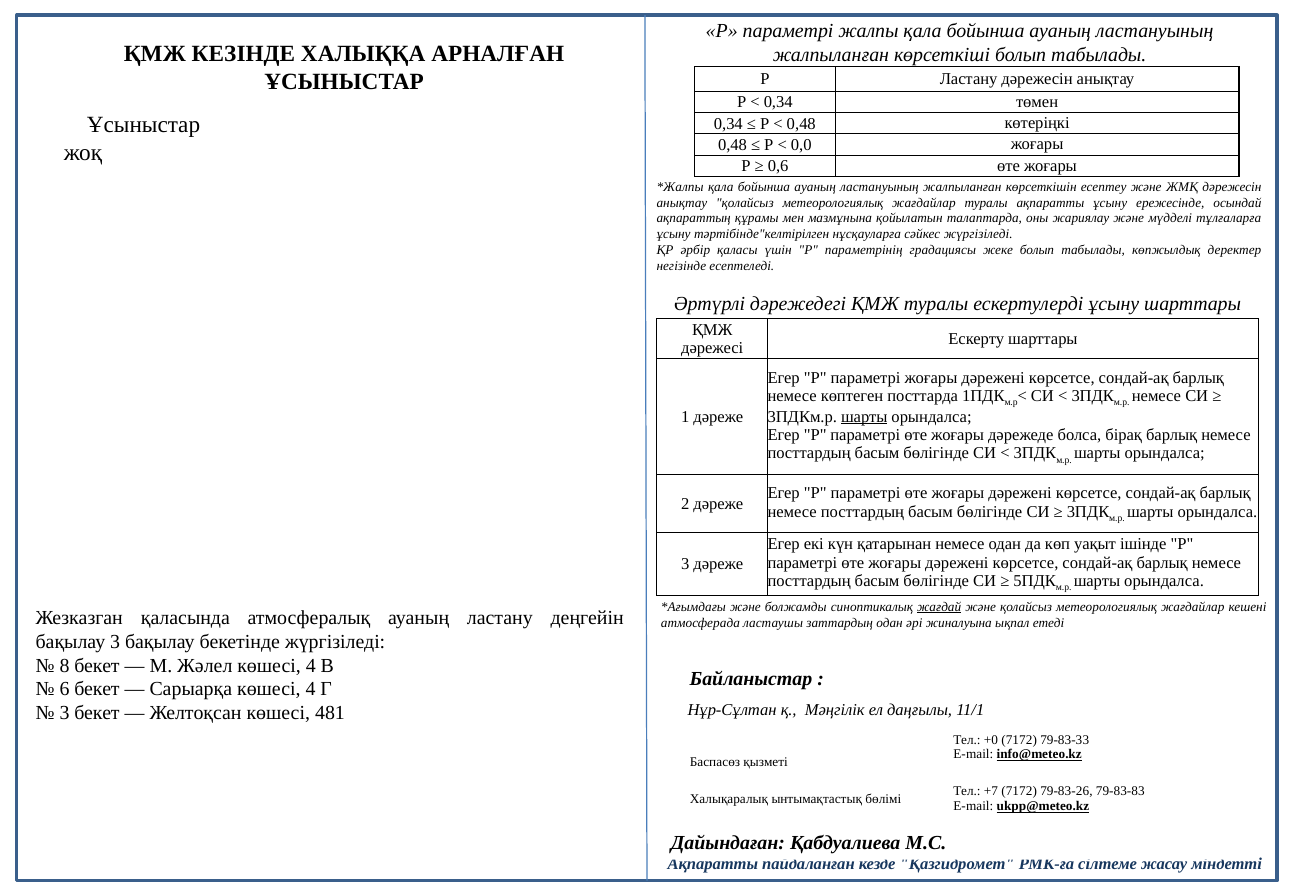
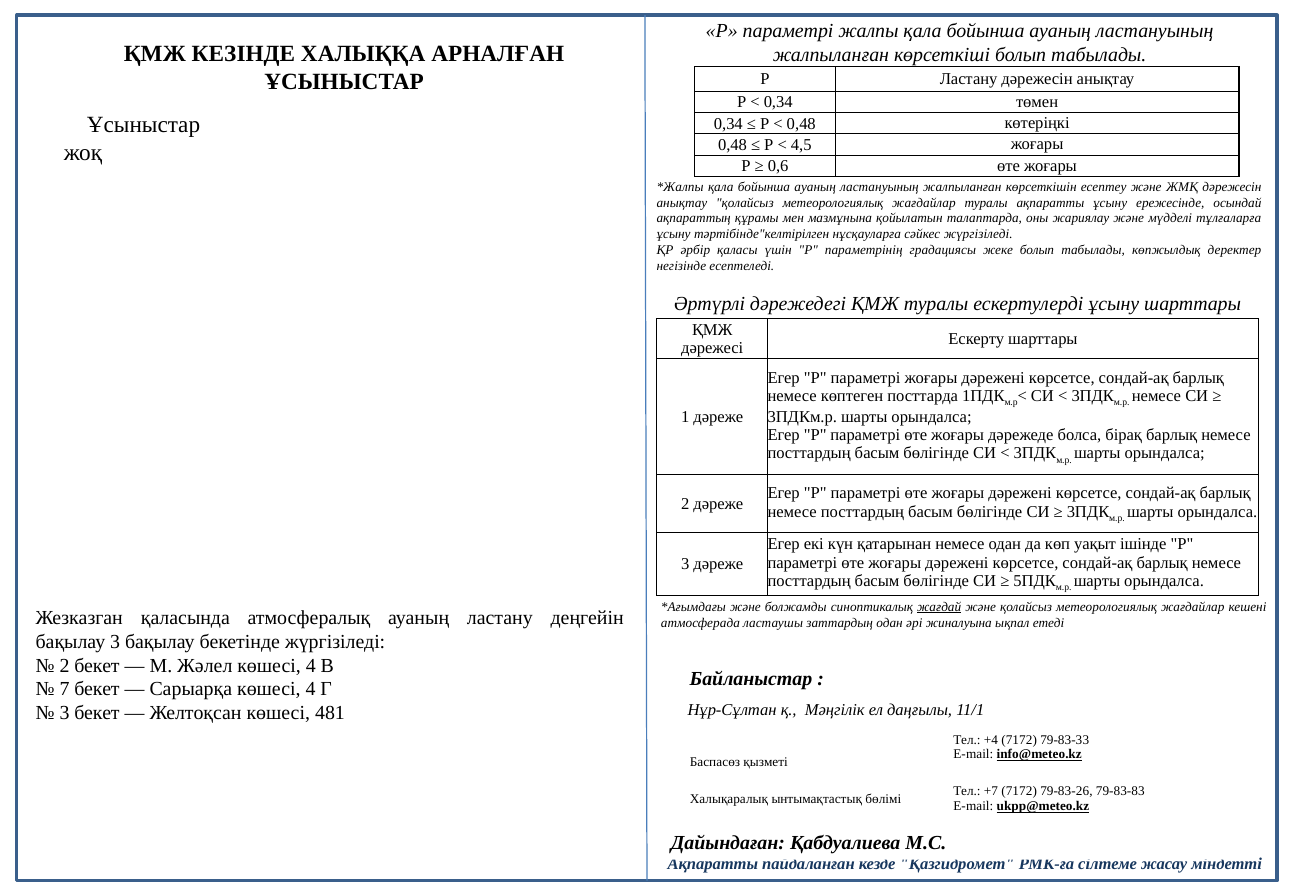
0,0: 0,0 -> 4,5 (801, 145)
шарты underline: present -> none (864, 417)
8: 8 -> 2 (65, 665)
6: 6 -> 7 (65, 689)
+0: +0 -> +4 (991, 740)
